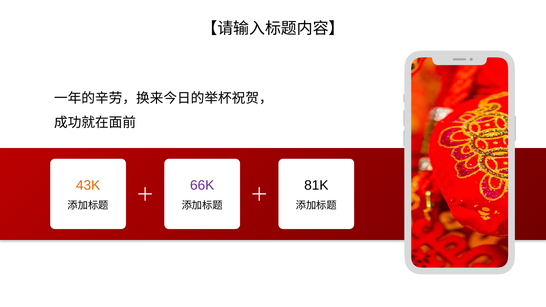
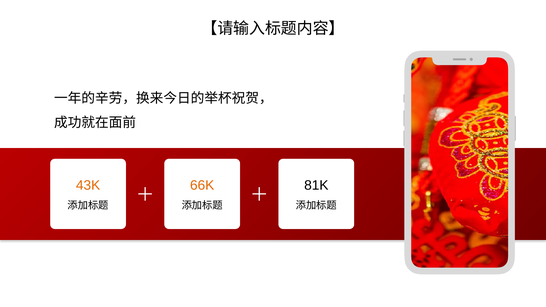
66K colour: purple -> orange (202, 185)
